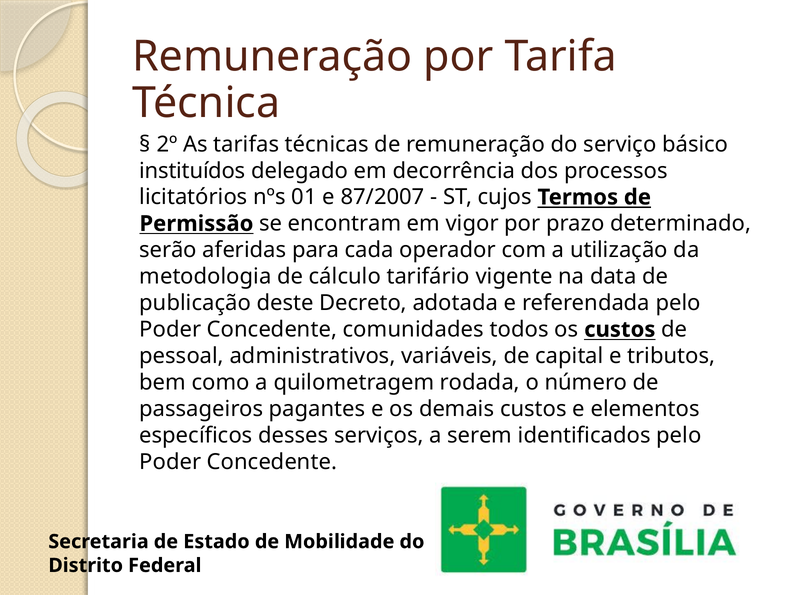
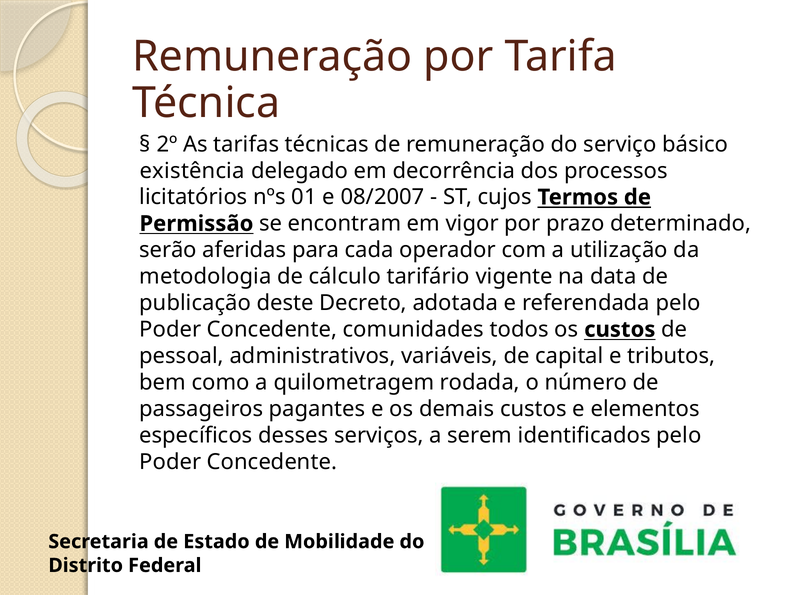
instituídos: instituídos -> existência (192, 171)
87/2007: 87/2007 -> 08/2007 (383, 197)
